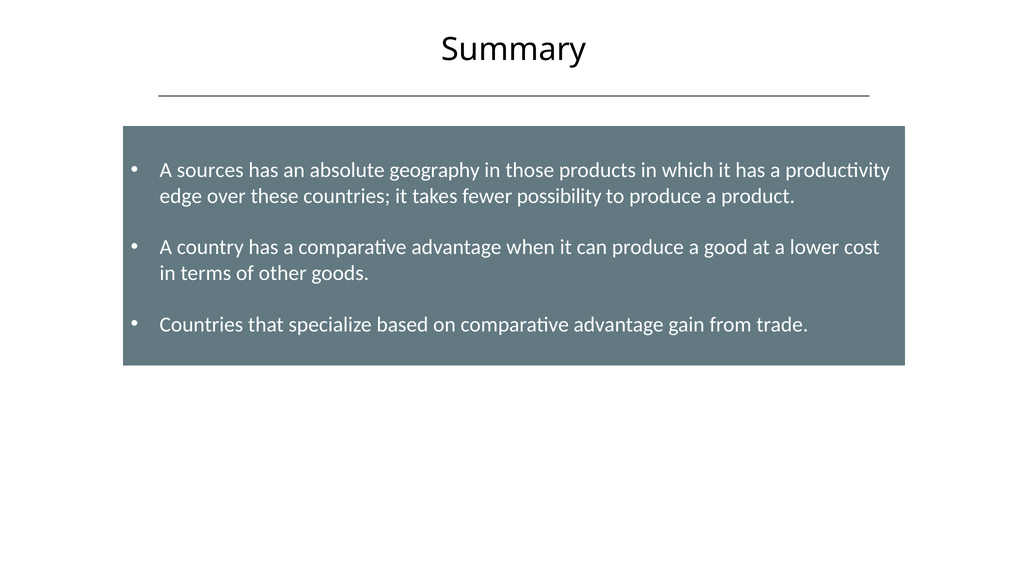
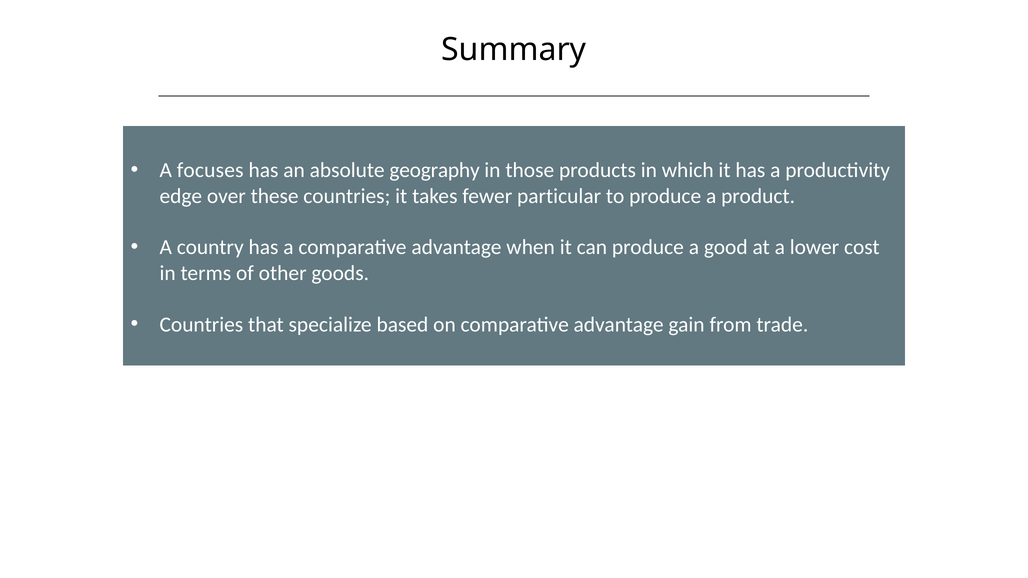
sources: sources -> focuses (210, 170)
possibility: possibility -> particular (559, 196)
